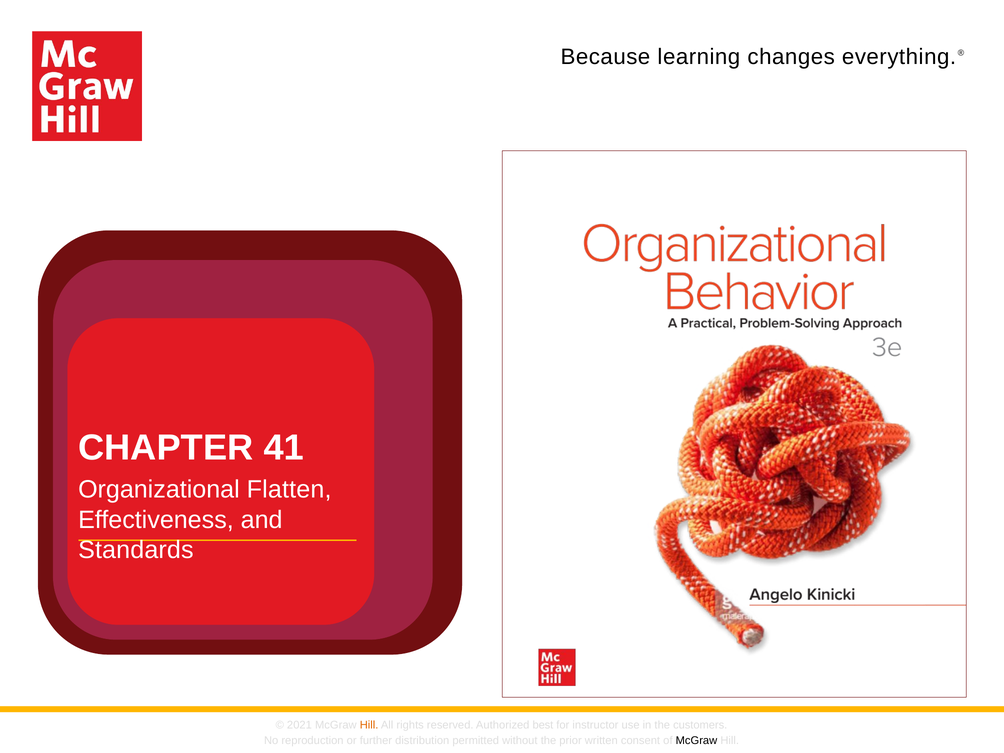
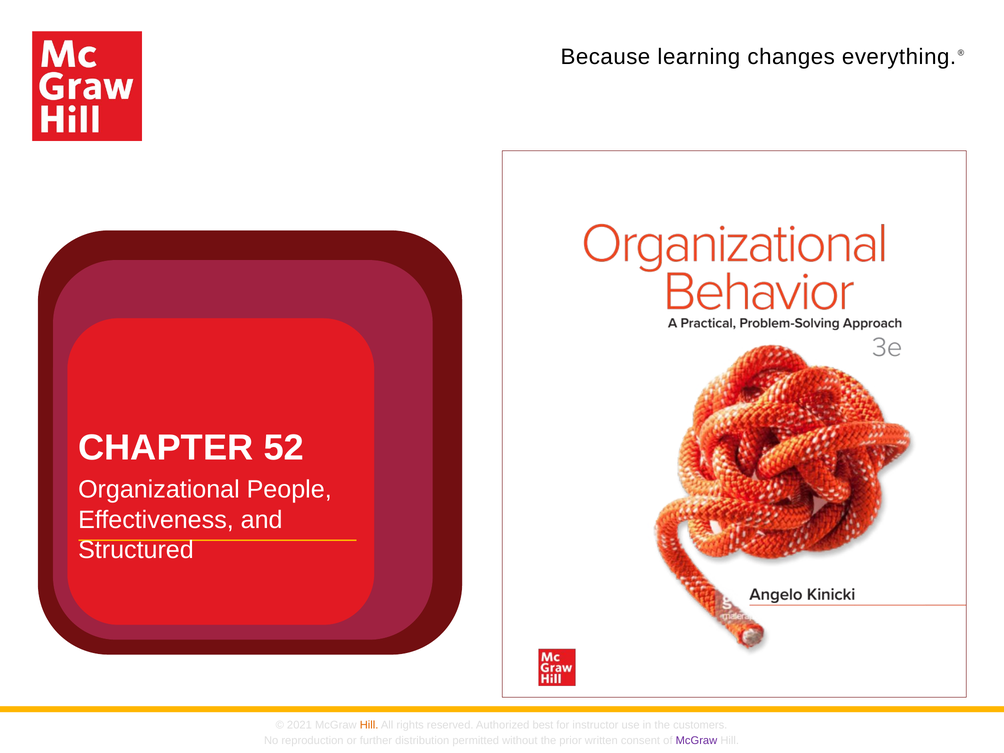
41: 41 -> 52 (284, 448)
Flatten: Flatten -> People (289, 490)
Standards: Standards -> Structured (136, 550)
McGraw colour: black -> purple (696, 740)
